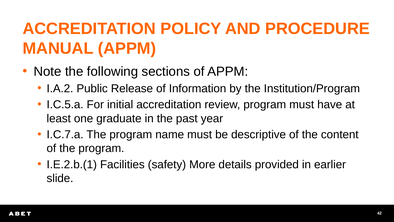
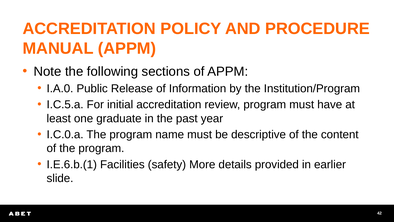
I.A.2: I.A.2 -> I.A.0 (60, 88)
I.C.7.a: I.C.7.a -> I.C.0.a (65, 134)
I.E.2.b.(1: I.E.2.b.(1 -> I.E.6.b.(1 (72, 164)
